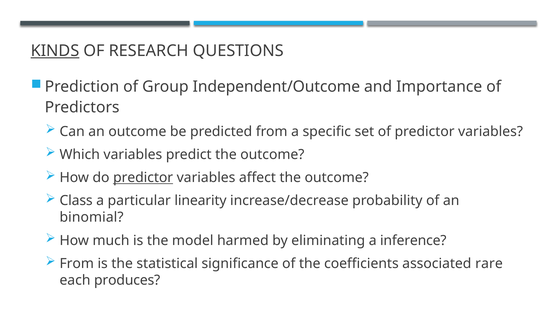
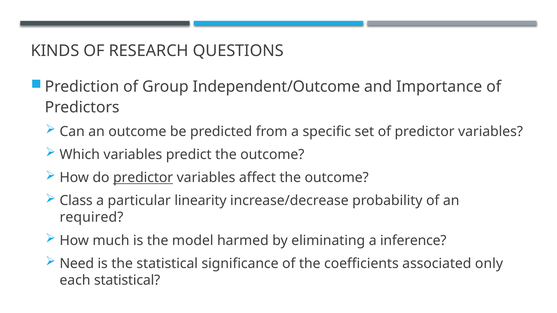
KINDS underline: present -> none (55, 51)
binomial: binomial -> required (91, 218)
From: From -> Need (77, 264)
rare: rare -> only (489, 264)
each produces: produces -> statistical (127, 280)
